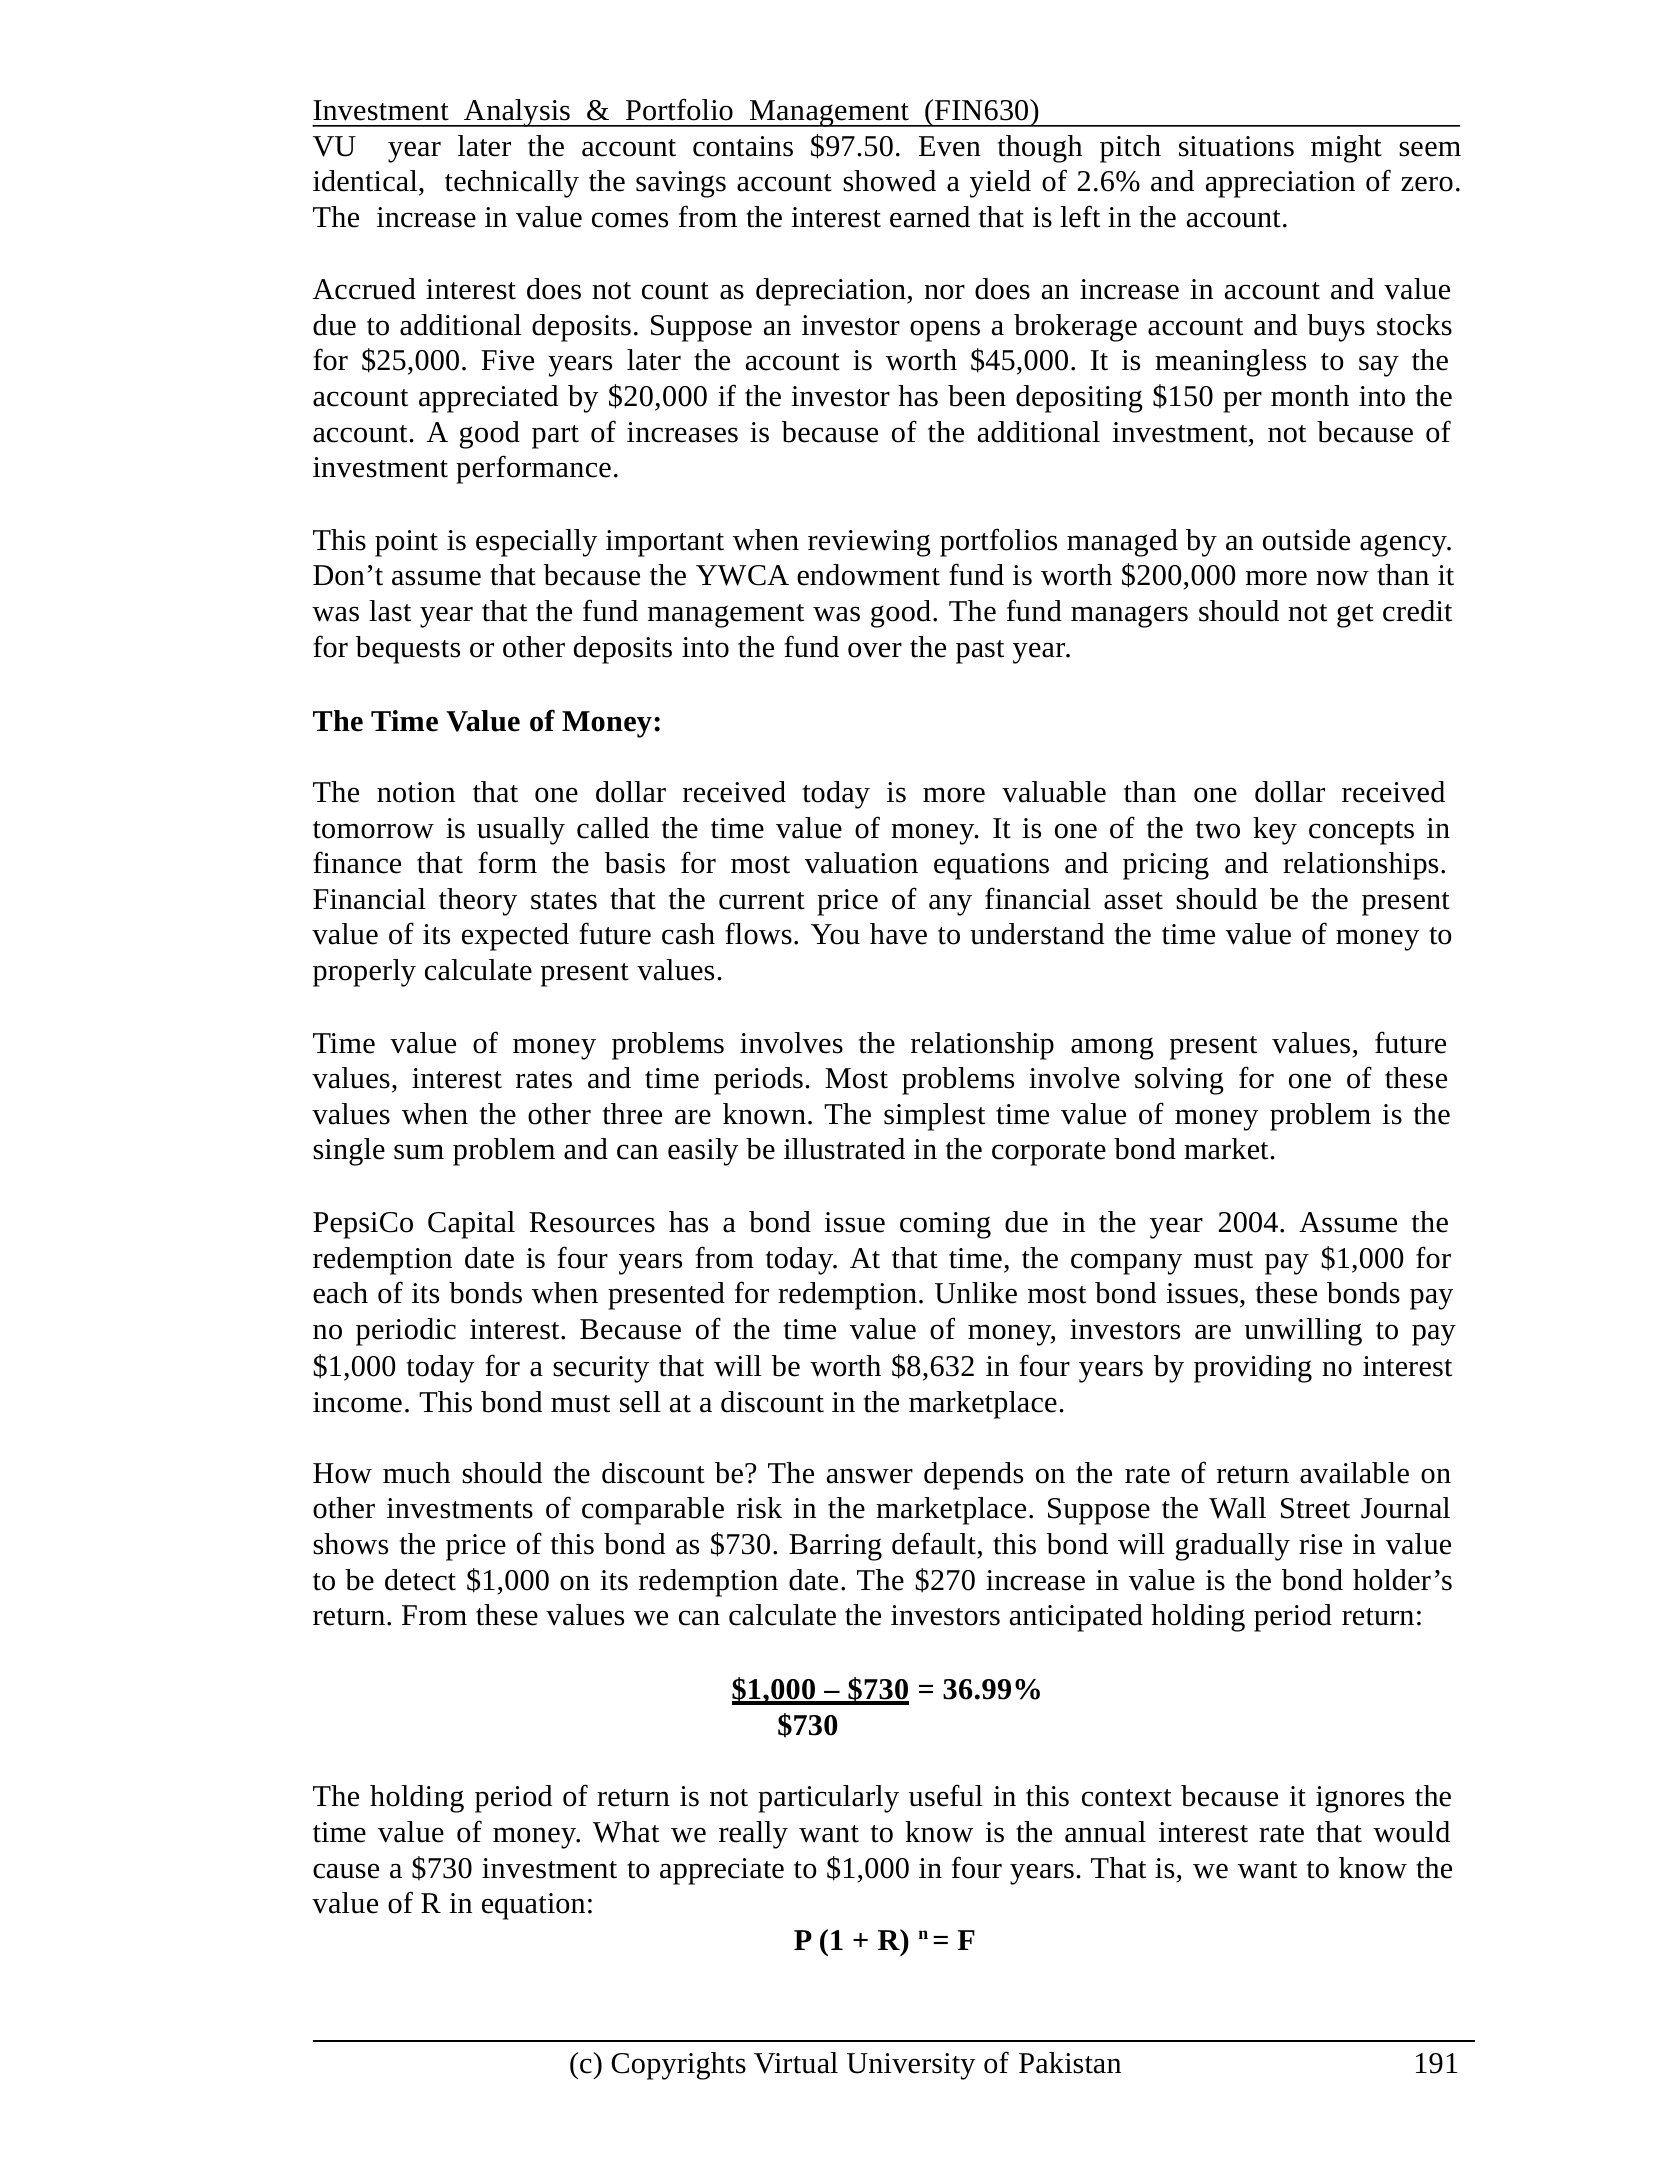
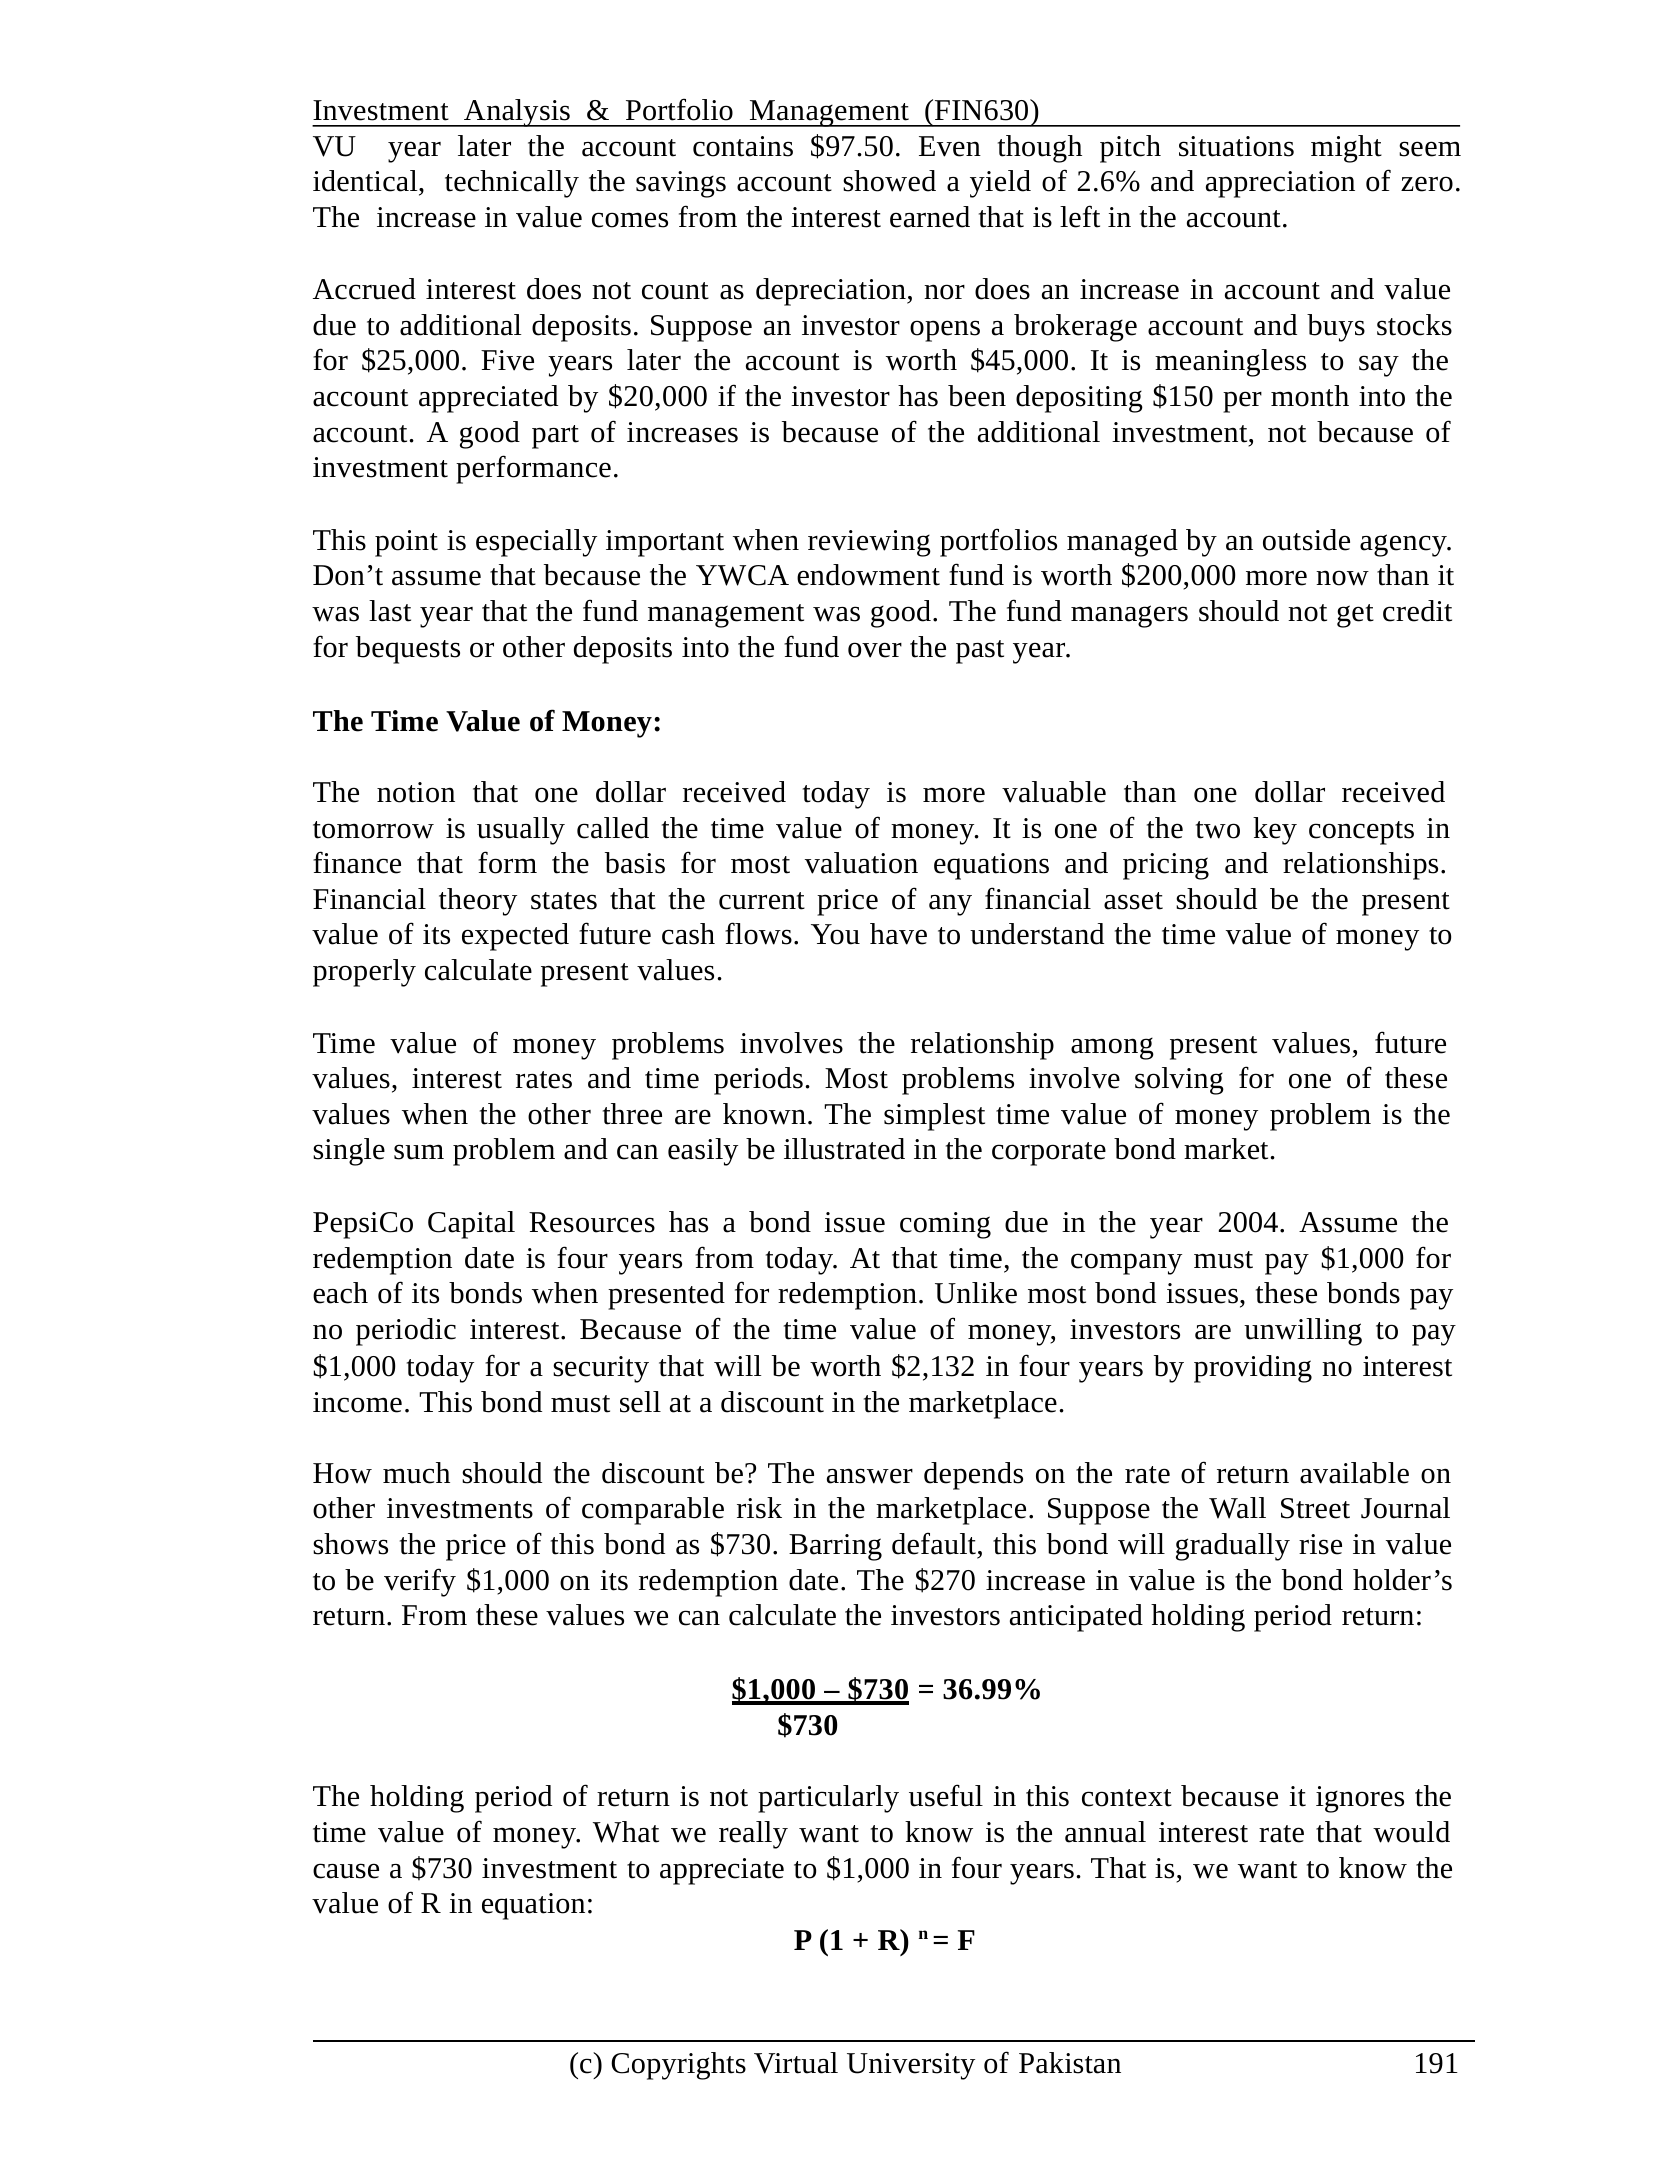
$8,632: $8,632 -> $2,132 (933, 1367)
detect: detect -> verify (420, 1580)
